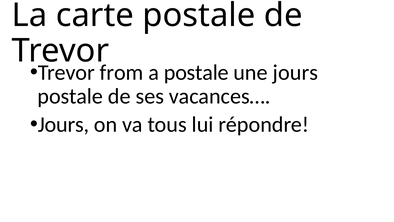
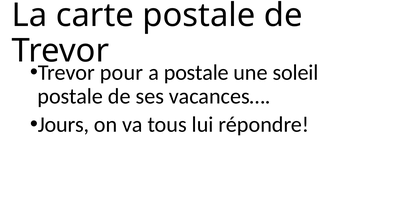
from: from -> pour (121, 72)
une jours: jours -> soleil (296, 72)
